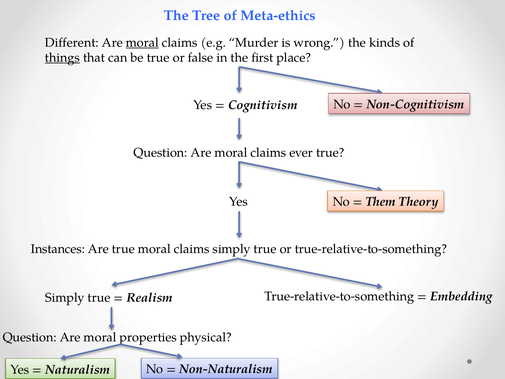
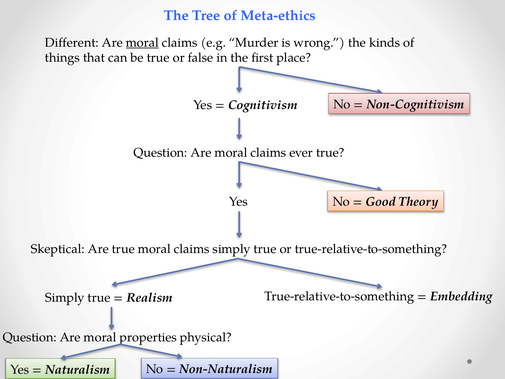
things underline: present -> none (62, 58)
Them: Them -> Good (381, 202)
Instances: Instances -> Skeptical (58, 249)
